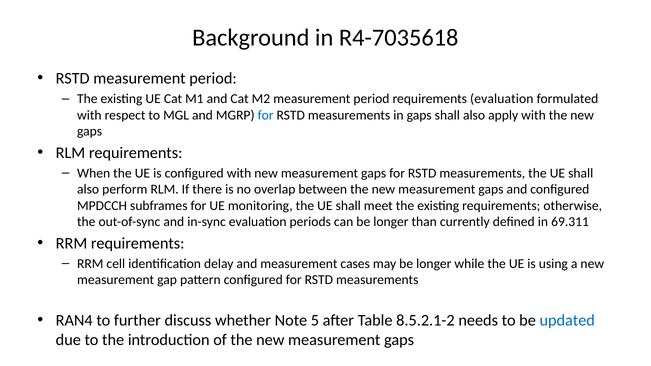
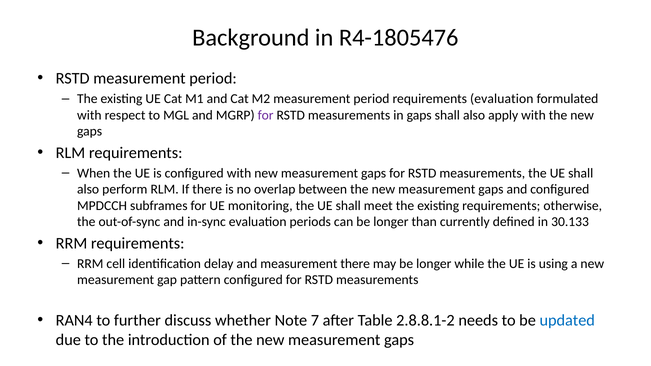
R4-7035618: R4-7035618 -> R4-1805476 (399, 38)
for colour: blue -> purple (266, 115)
69.311: 69.311 -> 30.133 (570, 222)
measurement cases: cases -> there (355, 264)
5: 5 -> 7 (315, 320)
8.5.2.1-2: 8.5.2.1-2 -> 2.8.8.1-2 (425, 320)
